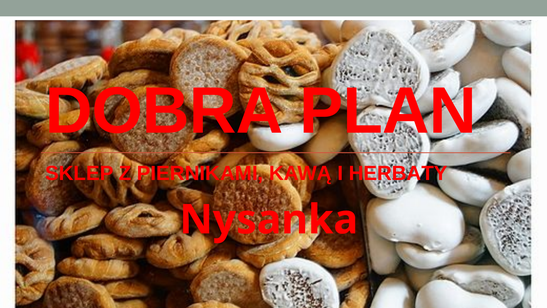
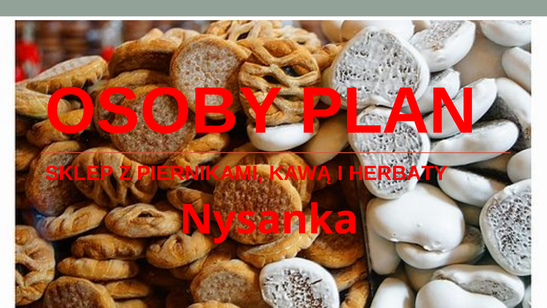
DOBRA: DOBRA -> OSOBY (164, 111)
